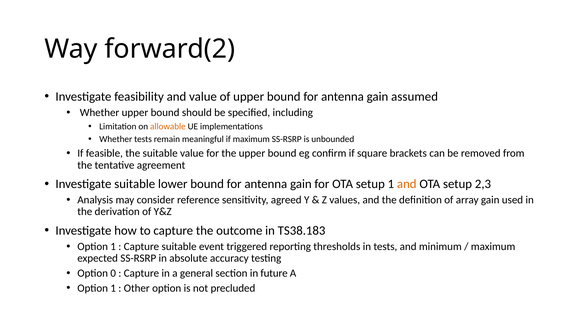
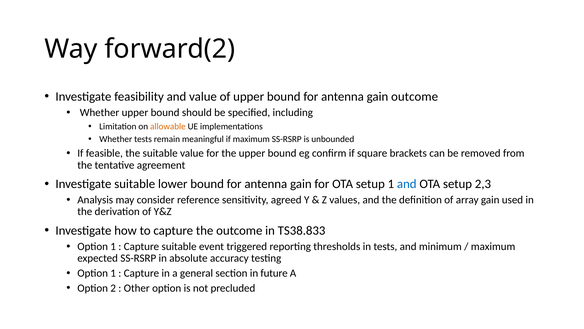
gain assumed: assumed -> outcome (415, 96)
and colour: orange -> blue (407, 184)
TS38.183: TS38.183 -> TS38.833 (302, 230)
0: 0 -> 1 (113, 273)
1: 1 -> 2 (113, 288)
